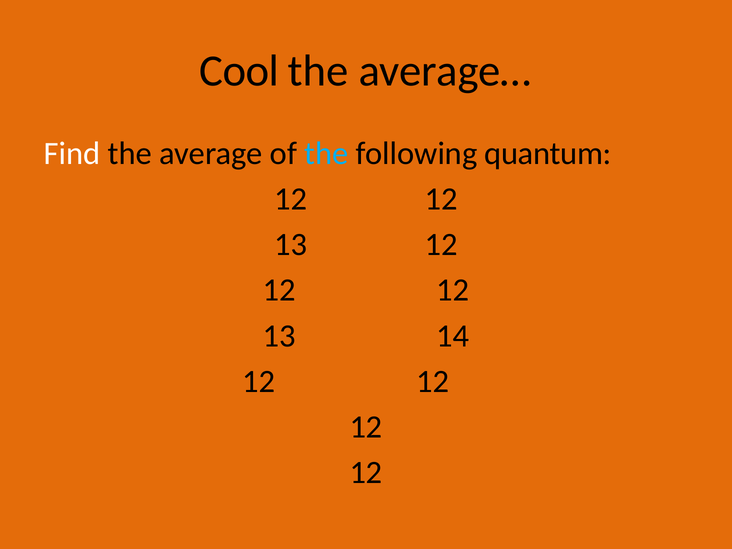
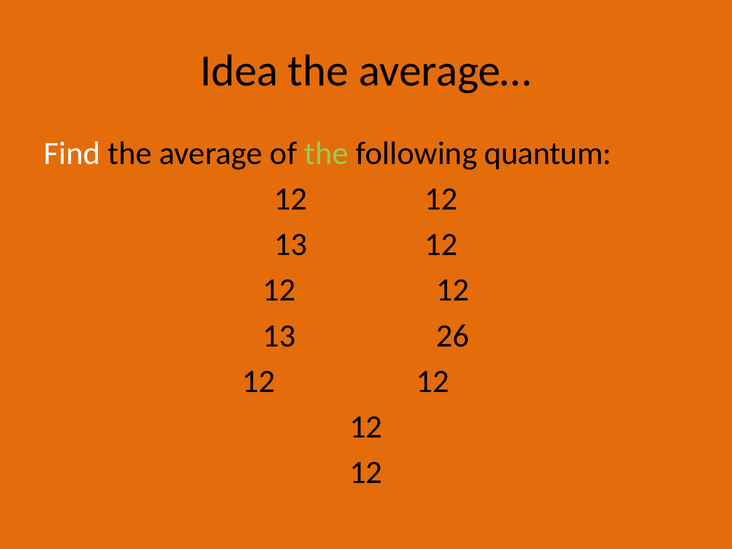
Cool: Cool -> Idea (239, 71)
the colour: light blue -> light green (326, 154)
14: 14 -> 26 (453, 336)
